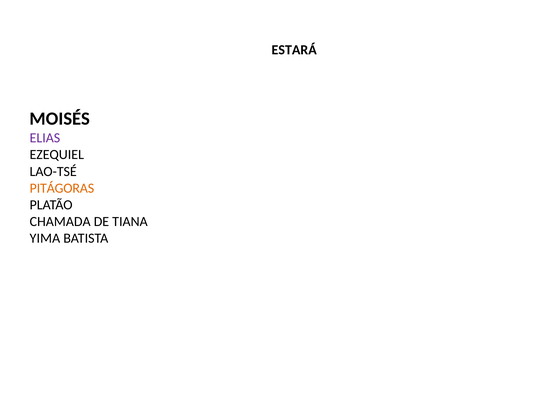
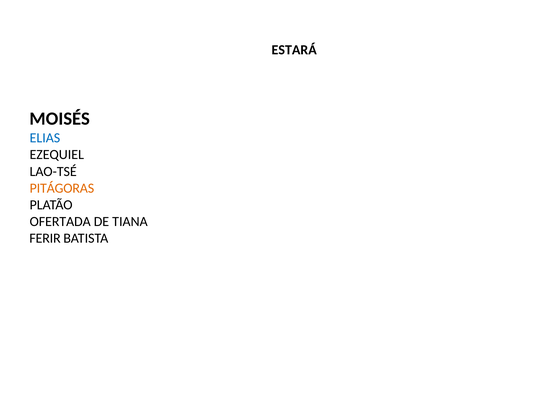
ELIAS colour: purple -> blue (45, 138)
CHAMADA: CHAMADA -> OFERTADA (60, 222)
YIMA: YIMA -> FERIR (45, 239)
